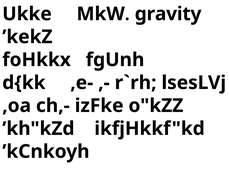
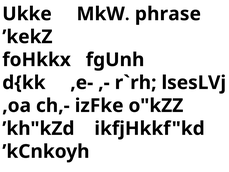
gravity: gravity -> phrase (168, 14)
